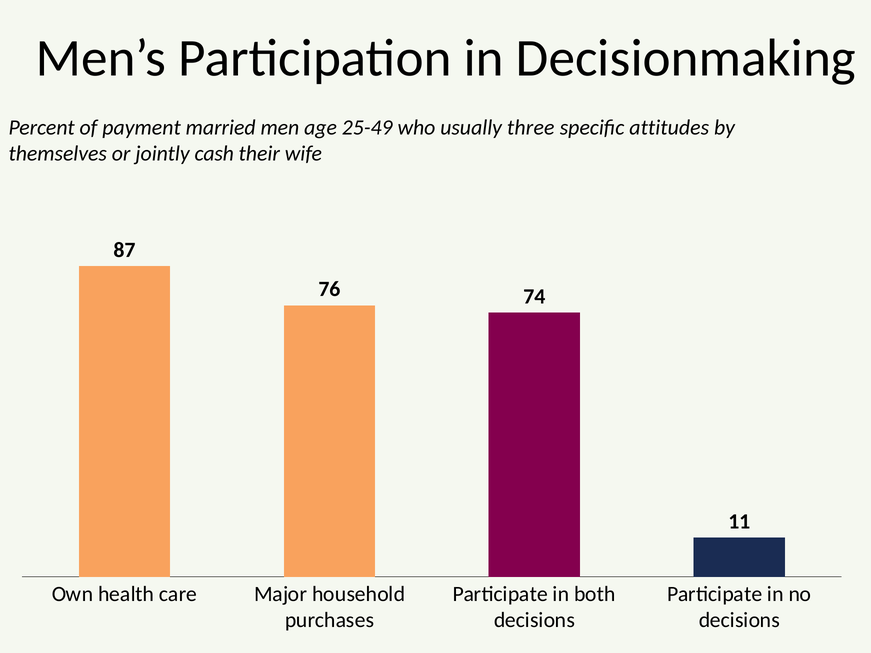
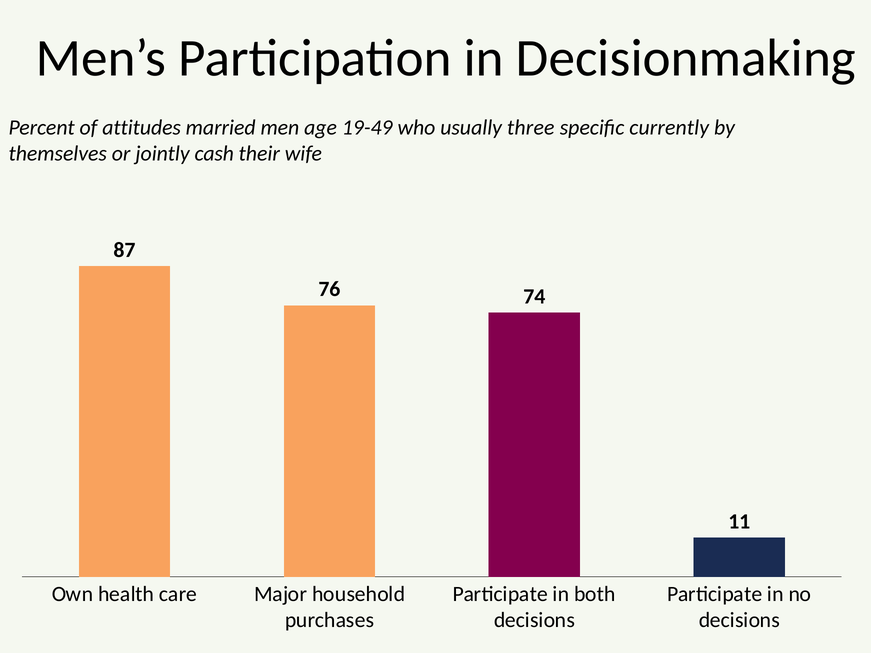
payment: payment -> attitudes (142, 128)
25-49: 25-49 -> 19-49 (367, 128)
attitudes: attitudes -> currently (669, 128)
